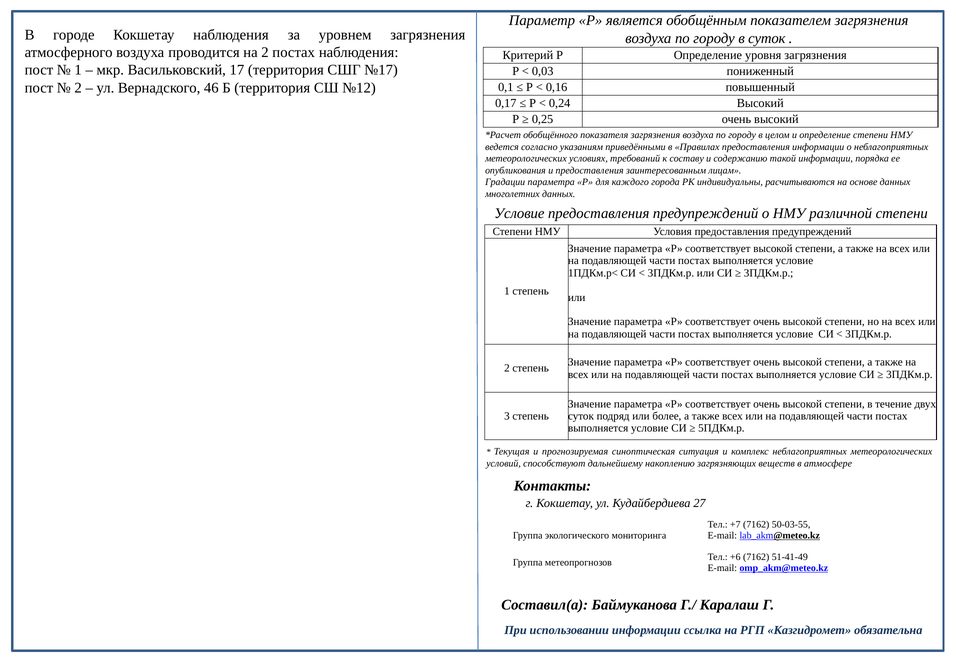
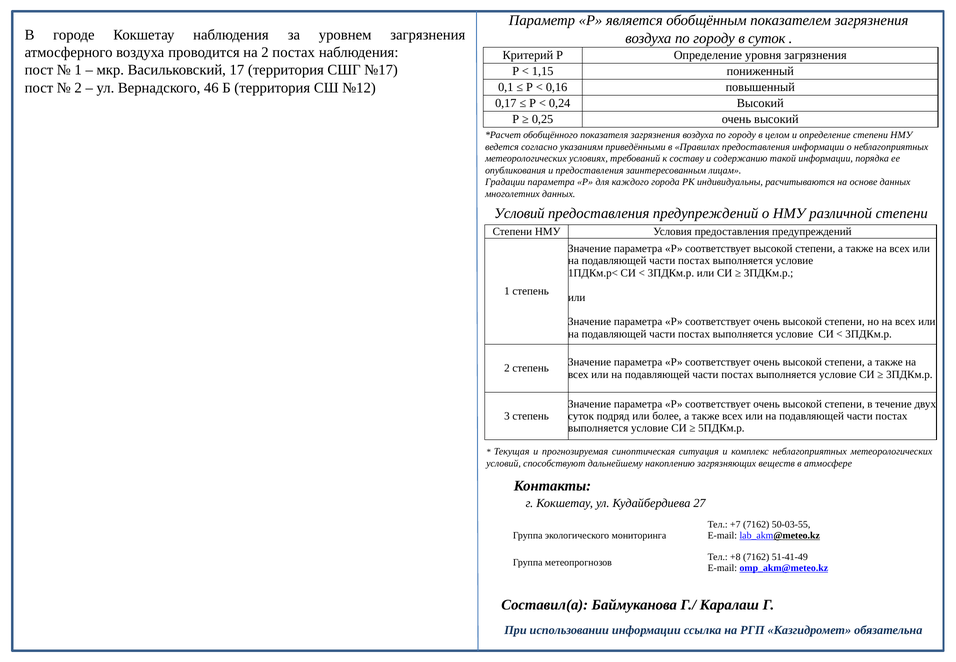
0,03: 0,03 -> 1,15 (543, 71)
Условие: Условие -> Условий (519, 213)
+6: +6 -> +8 (735, 557)
